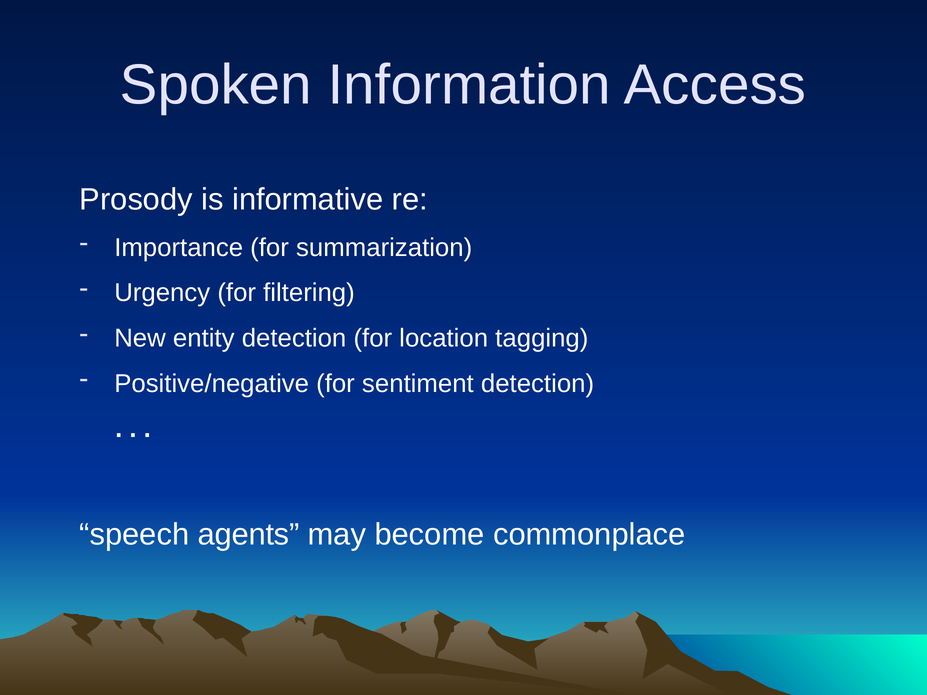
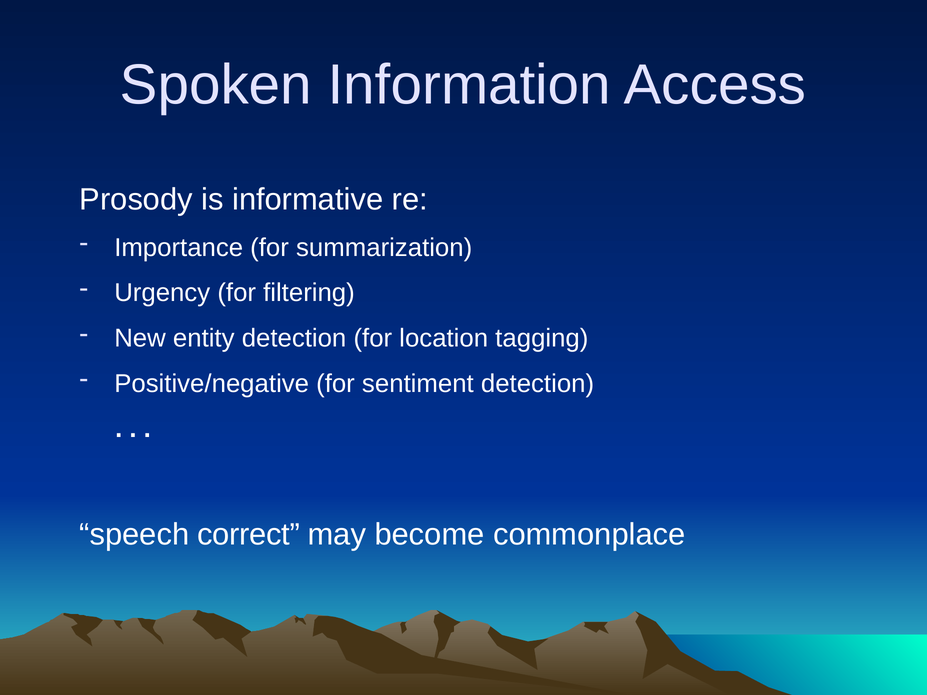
agents: agents -> correct (249, 535)
